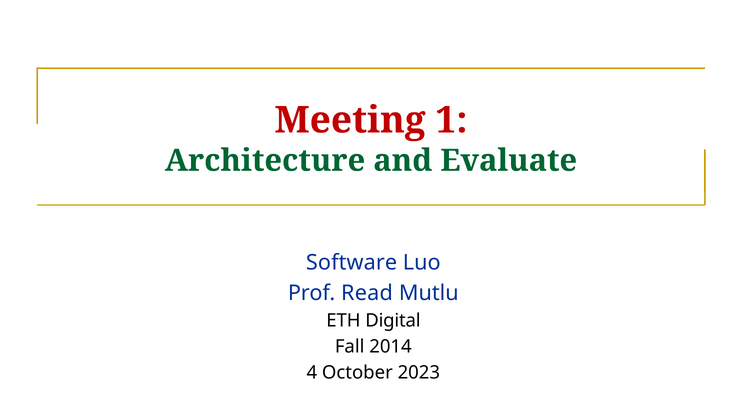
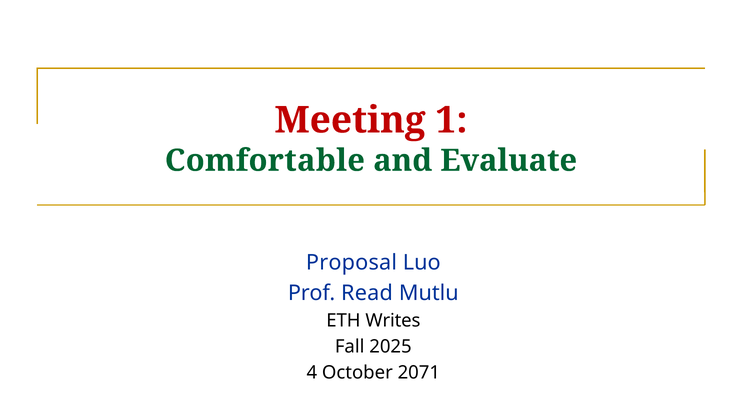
Architecture: Architecture -> Comfortable (265, 161)
Software: Software -> Proposal (352, 263)
Digital: Digital -> Writes (393, 321)
2014: 2014 -> 2025 (390, 347)
2023: 2023 -> 2071 (419, 373)
